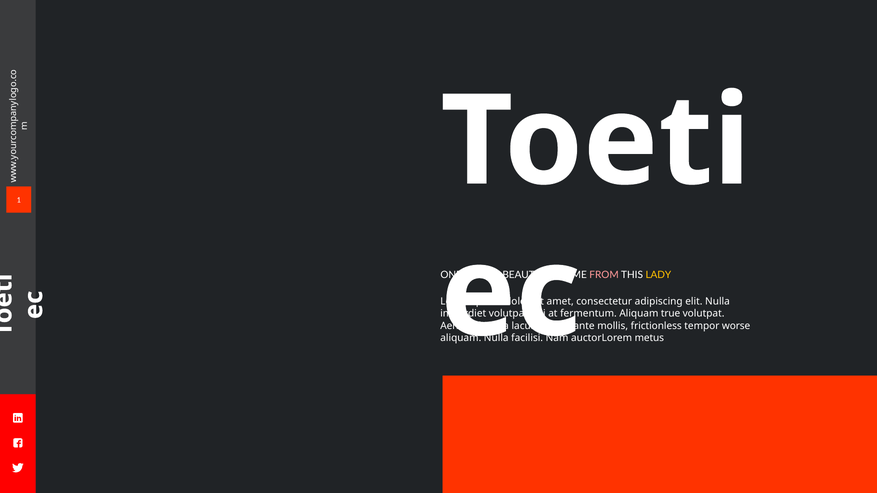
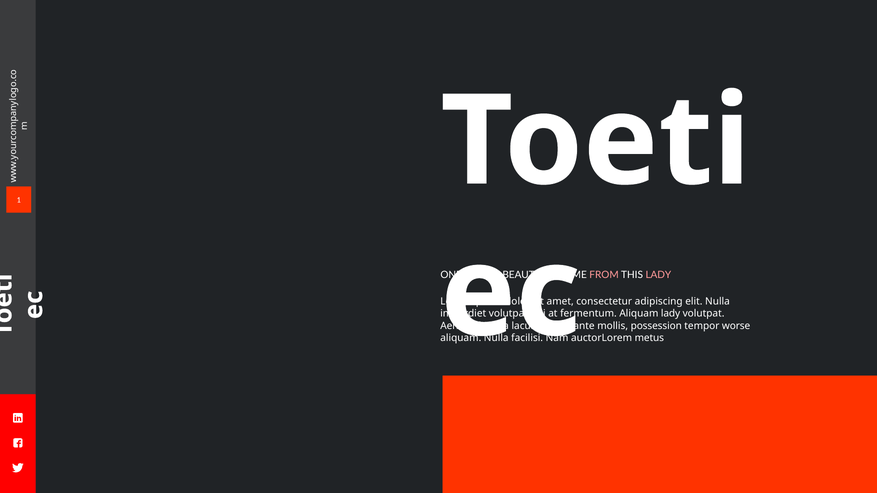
LADY colour: yellow -> pink (658, 275)
Aliquam true: true -> lady (671, 314)
frictionless: frictionless -> possession (656, 326)
